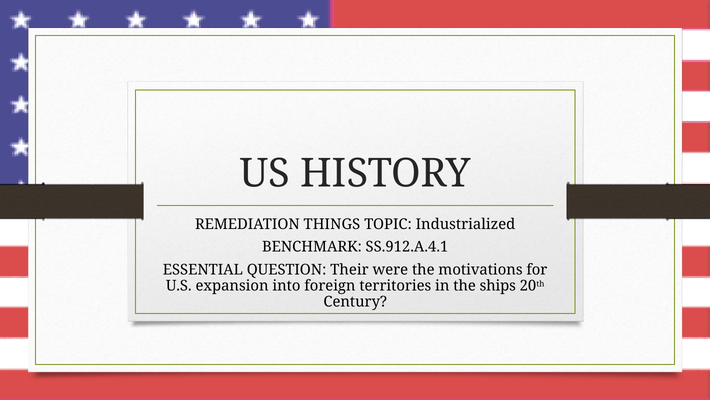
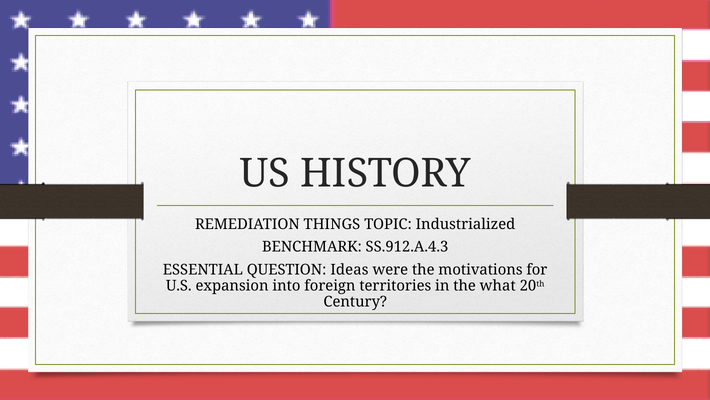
SS.912.A.4.1: SS.912.A.4.1 -> SS.912.A.4.3 (407, 247)
Their: Their -> Ideas (349, 269)
ships: ships -> what (498, 285)
